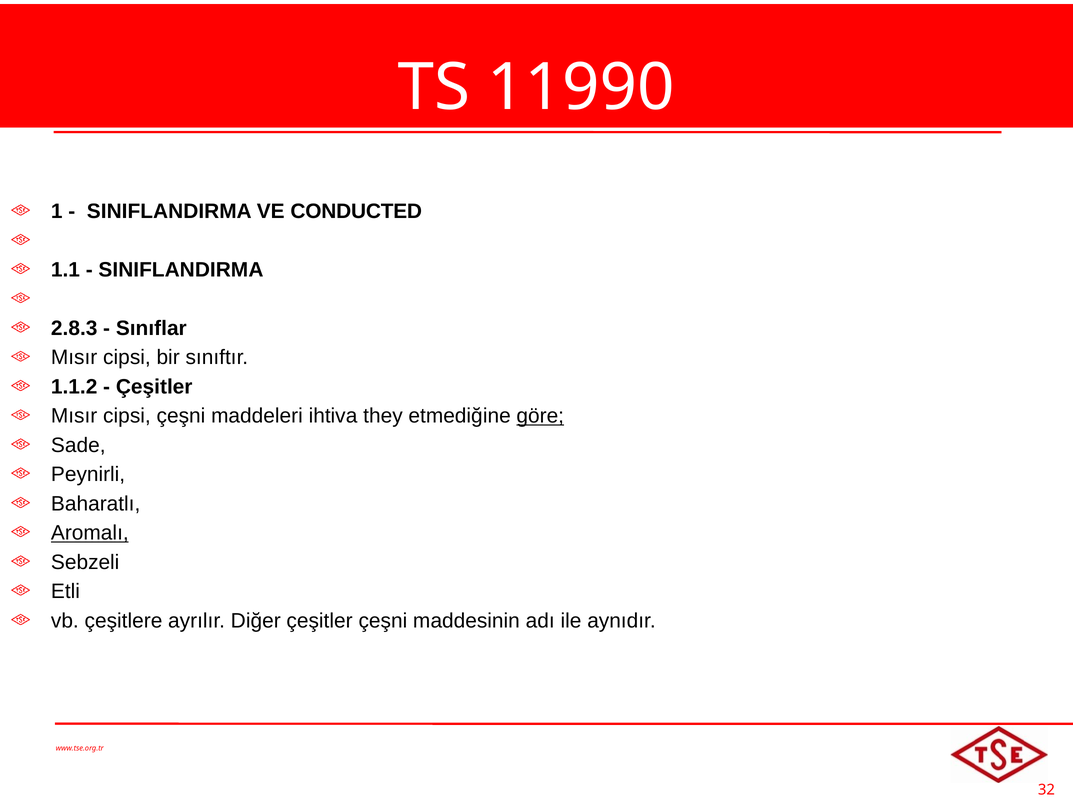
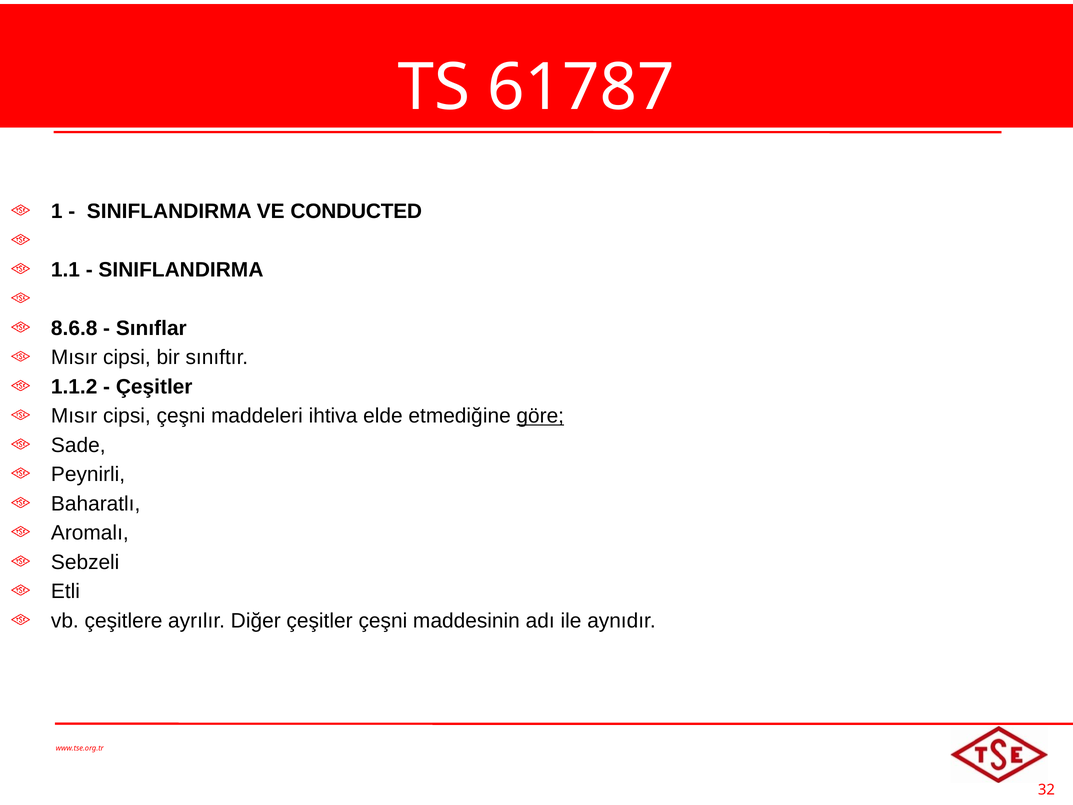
11990: 11990 -> 61787 (581, 87)
2.8.3: 2.8.3 -> 8.6.8 (74, 328)
they: they -> elde (383, 416)
Aromalı underline: present -> none (90, 533)
